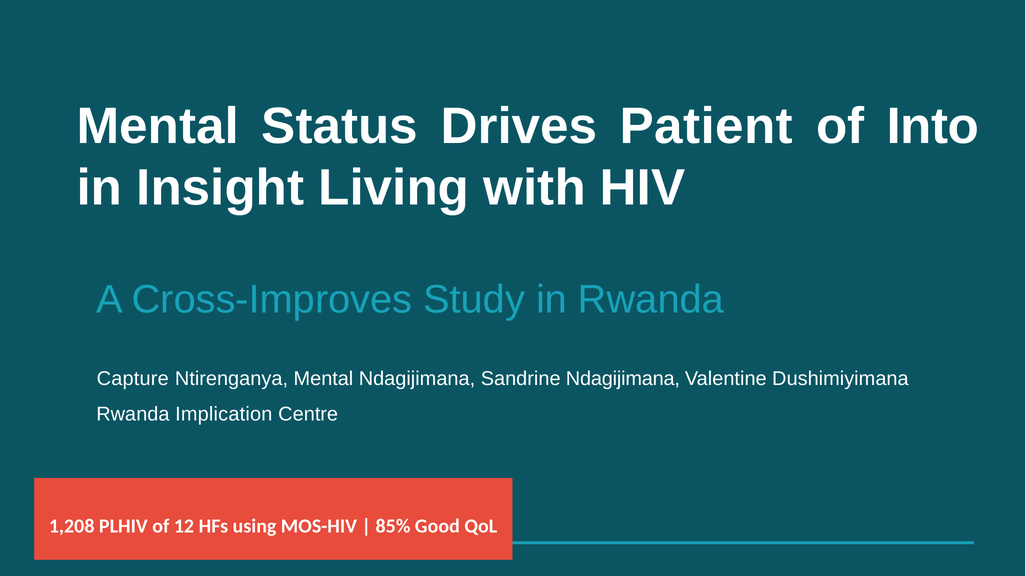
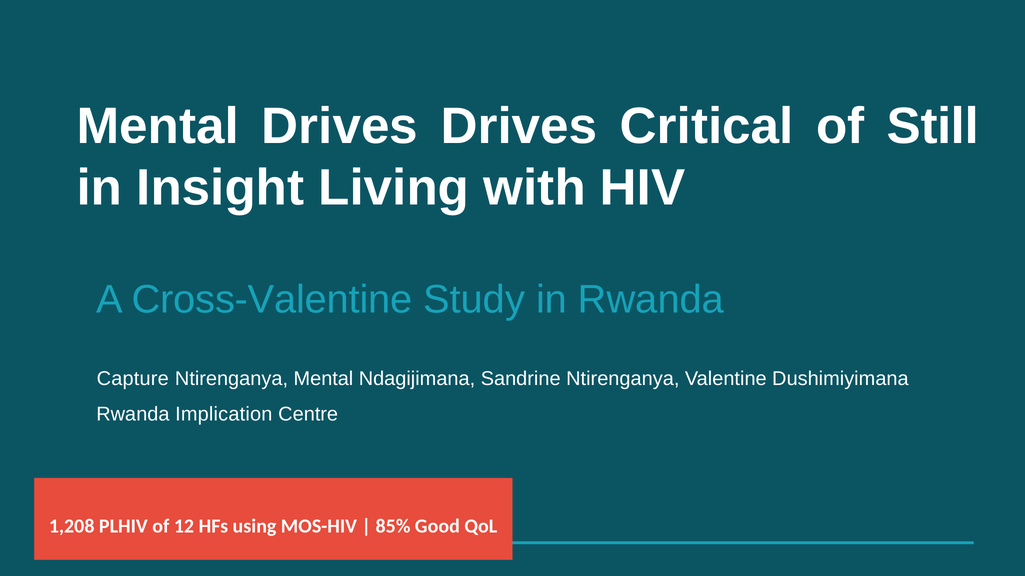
Mental Status: Status -> Drives (340, 127)
Patient: Patient -> Critical (707, 127)
Into: Into -> Still (933, 127)
Cross-Improves: Cross-Improves -> Cross-Valentine (272, 300)
Sandrine Ndagijimana: Ndagijimana -> Ntirenganya (623, 379)
